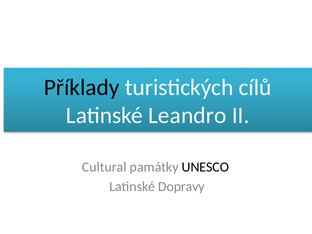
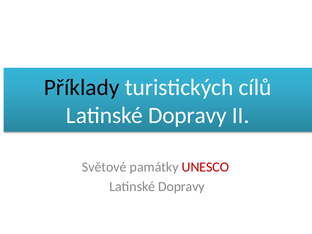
Leandro: Leandro -> Dopravy (187, 115)
Cultural: Cultural -> Světové (104, 167)
UNESCO colour: black -> red (205, 167)
